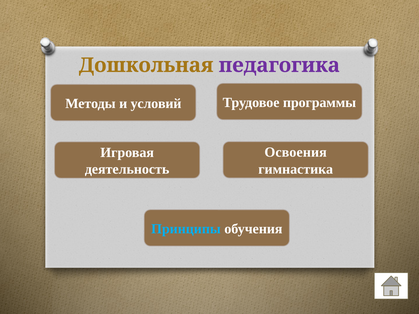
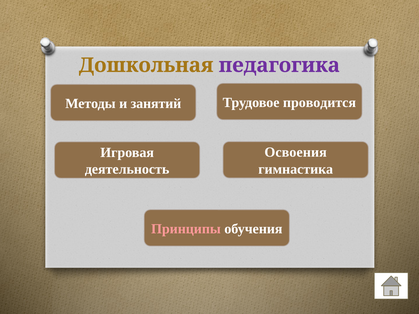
программы: программы -> проводится (319, 103)
условий: условий -> занятий (156, 104)
Принципы colour: light blue -> pink (186, 229)
